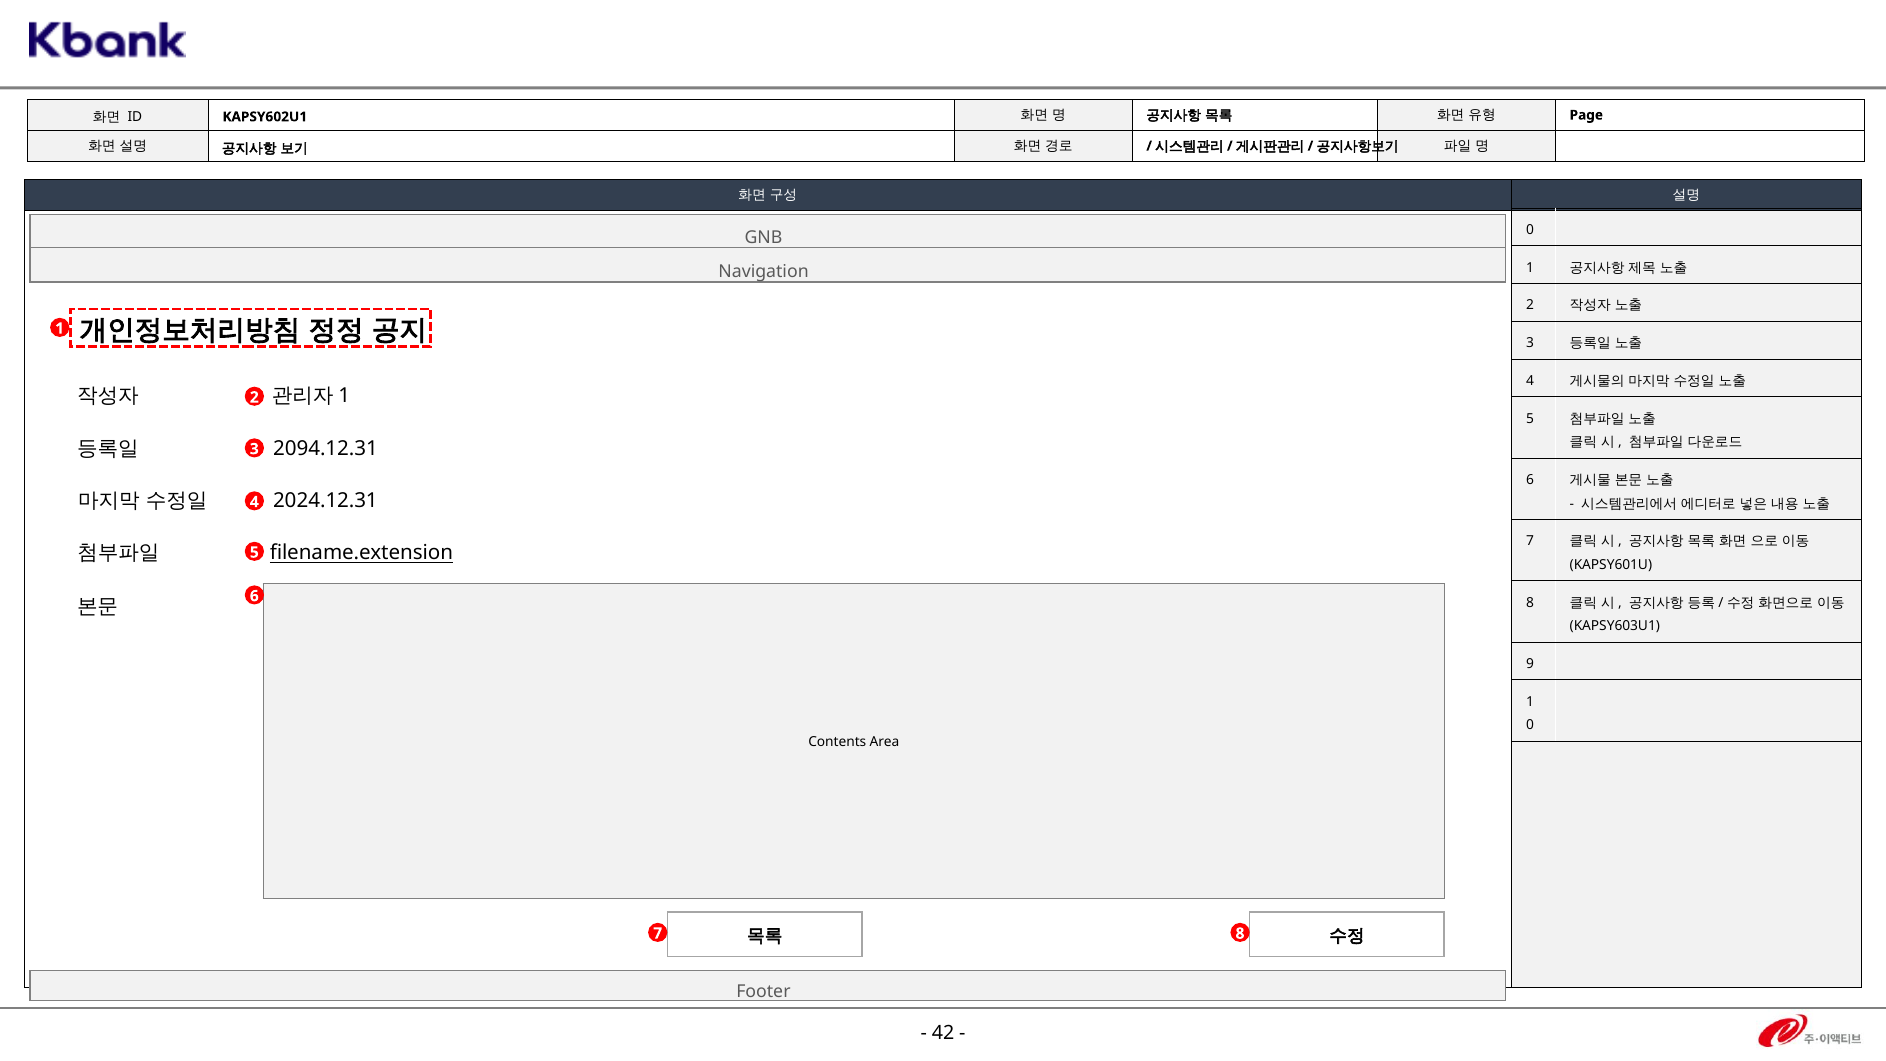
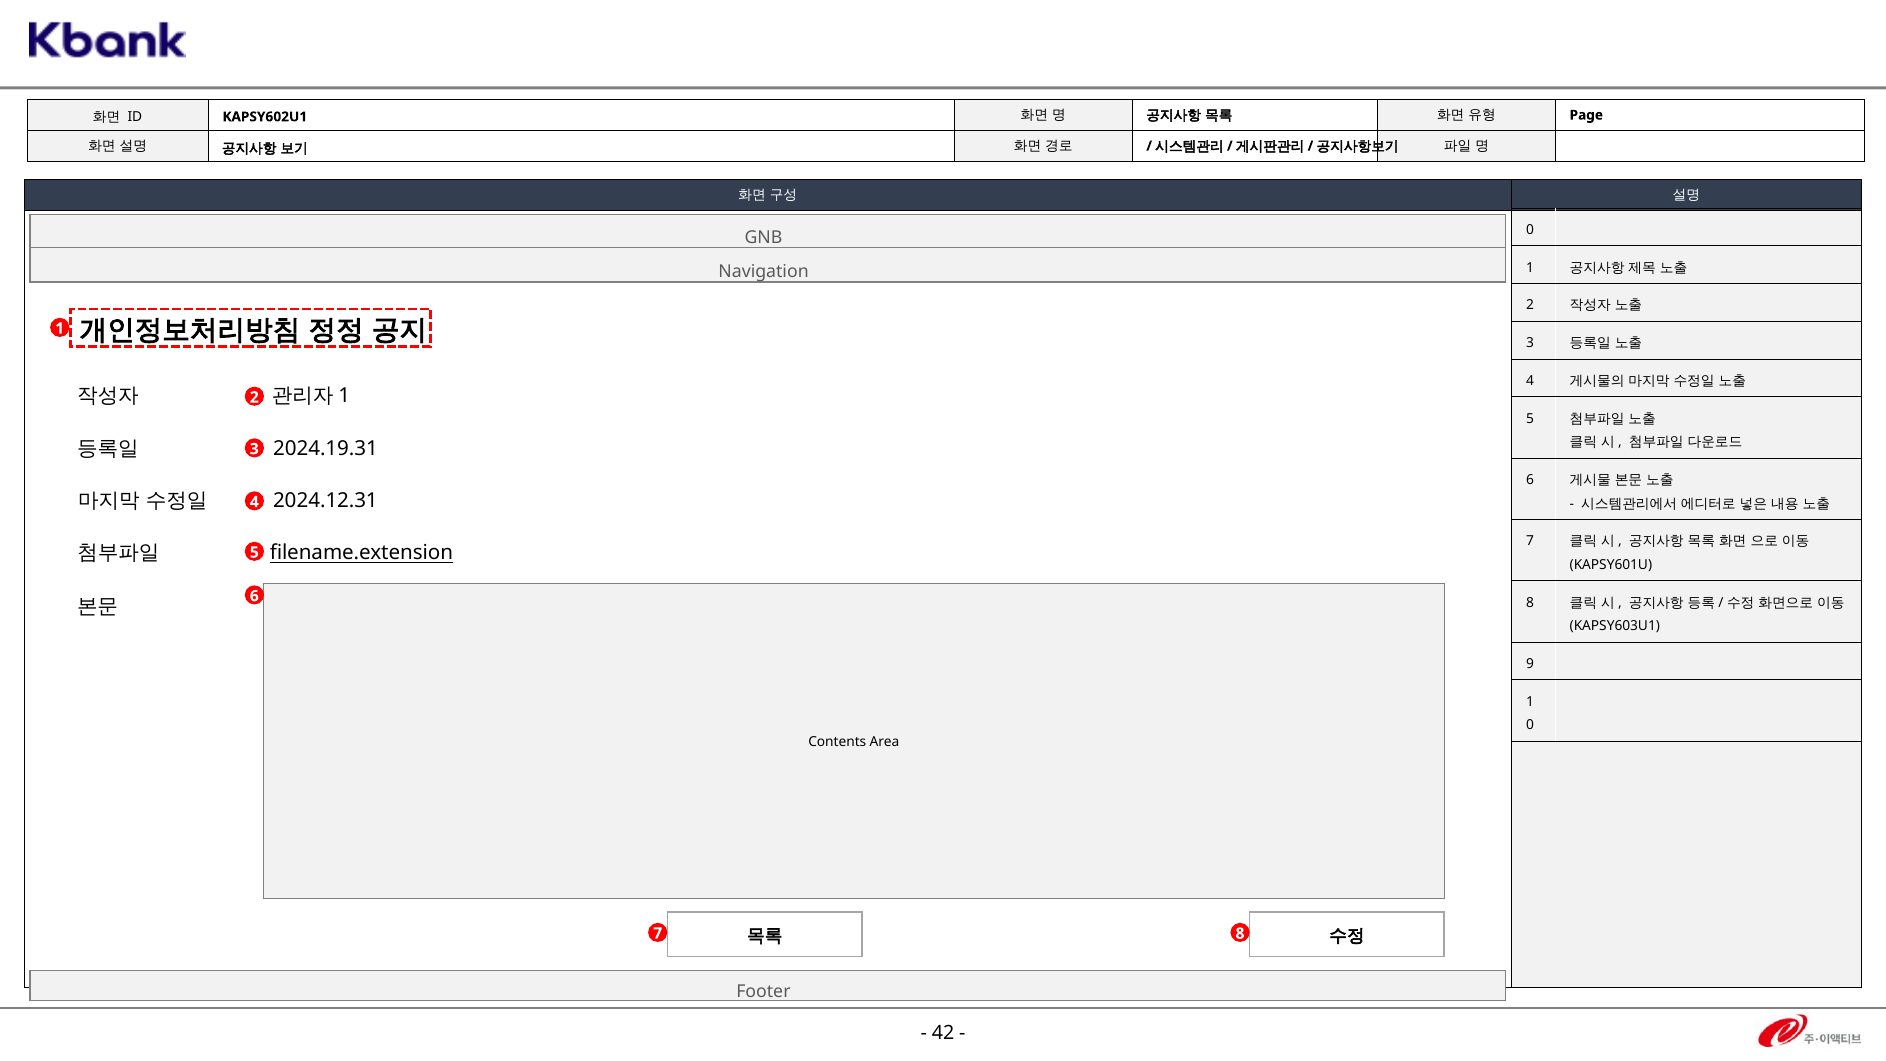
2094.12.31: 2094.12.31 -> 2024.19.31 (326, 449)
